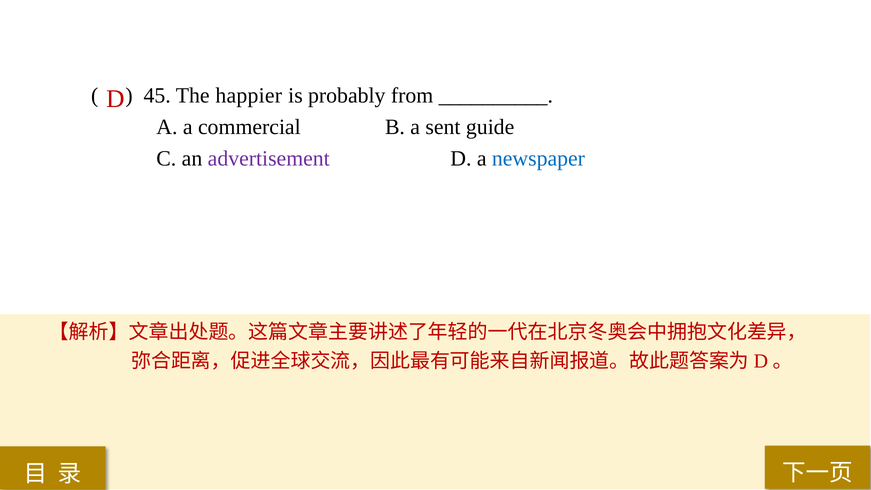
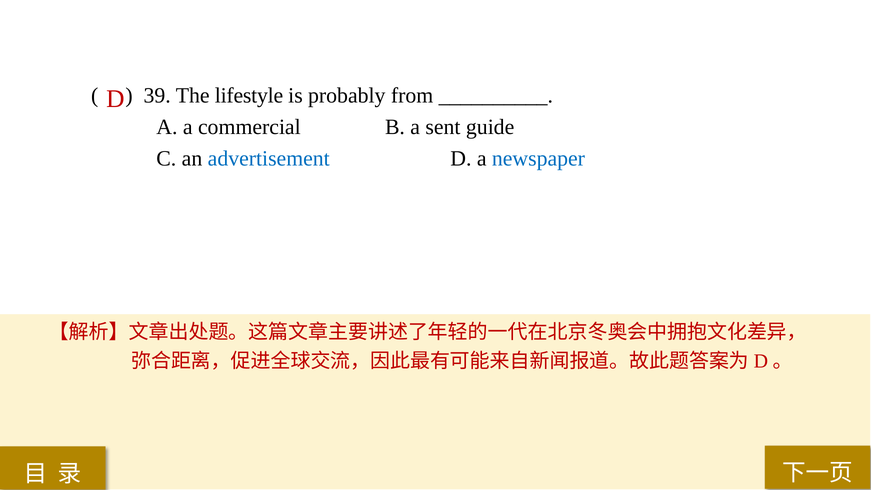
45: 45 -> 39 (157, 96)
happier: happier -> lifestyle (249, 96)
advertisement colour: purple -> blue (269, 158)
